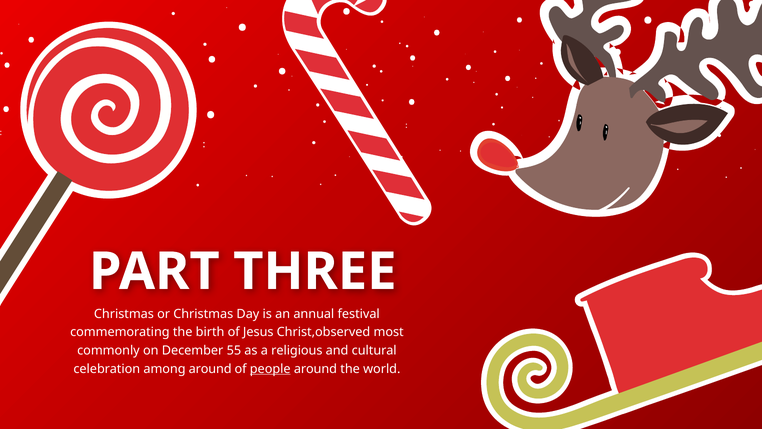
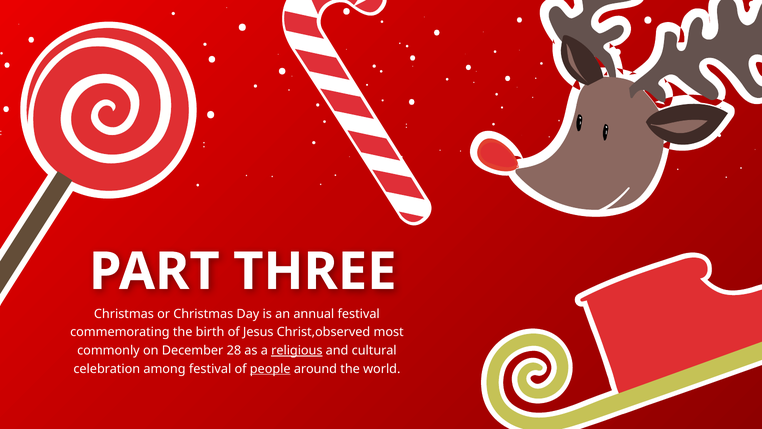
55: 55 -> 28 (234, 350)
religious underline: none -> present (297, 350)
among around: around -> festival (210, 368)
